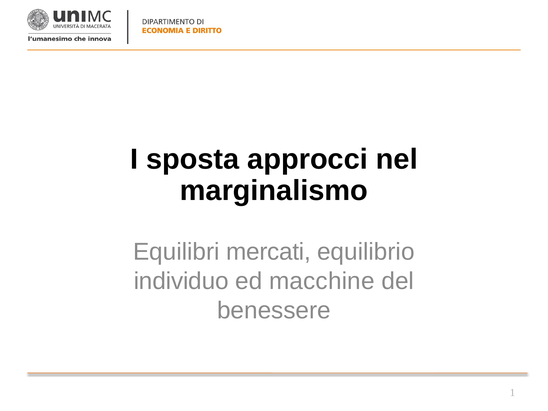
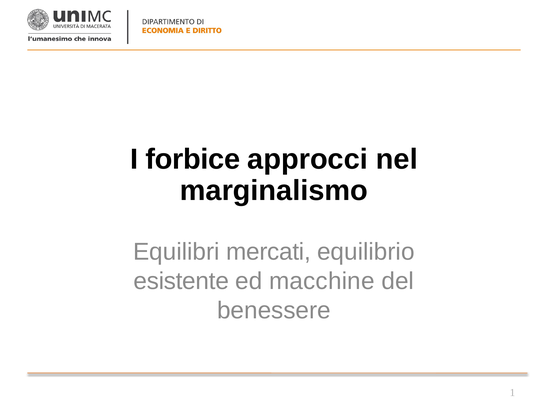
sposta: sposta -> forbice (193, 159)
individuo: individuo -> esistente (181, 281)
